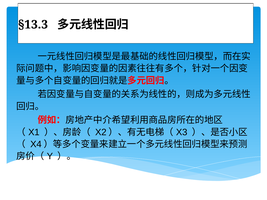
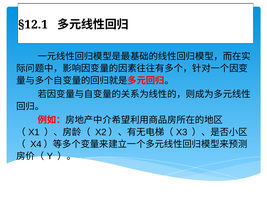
§13.3: §13.3 -> §12.1 (33, 25)
